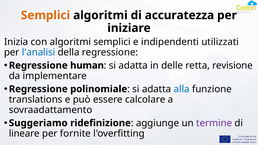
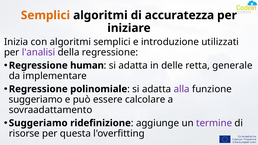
indipendenti: indipendenti -> introduzione (170, 42)
l'analisi colour: blue -> purple (39, 52)
revisione: revisione -> generale (232, 65)
alla colour: blue -> purple (182, 89)
translations: translations -> suggeriamo (36, 100)
lineare: lineare -> risorse (24, 134)
fornite: fornite -> questa (75, 134)
